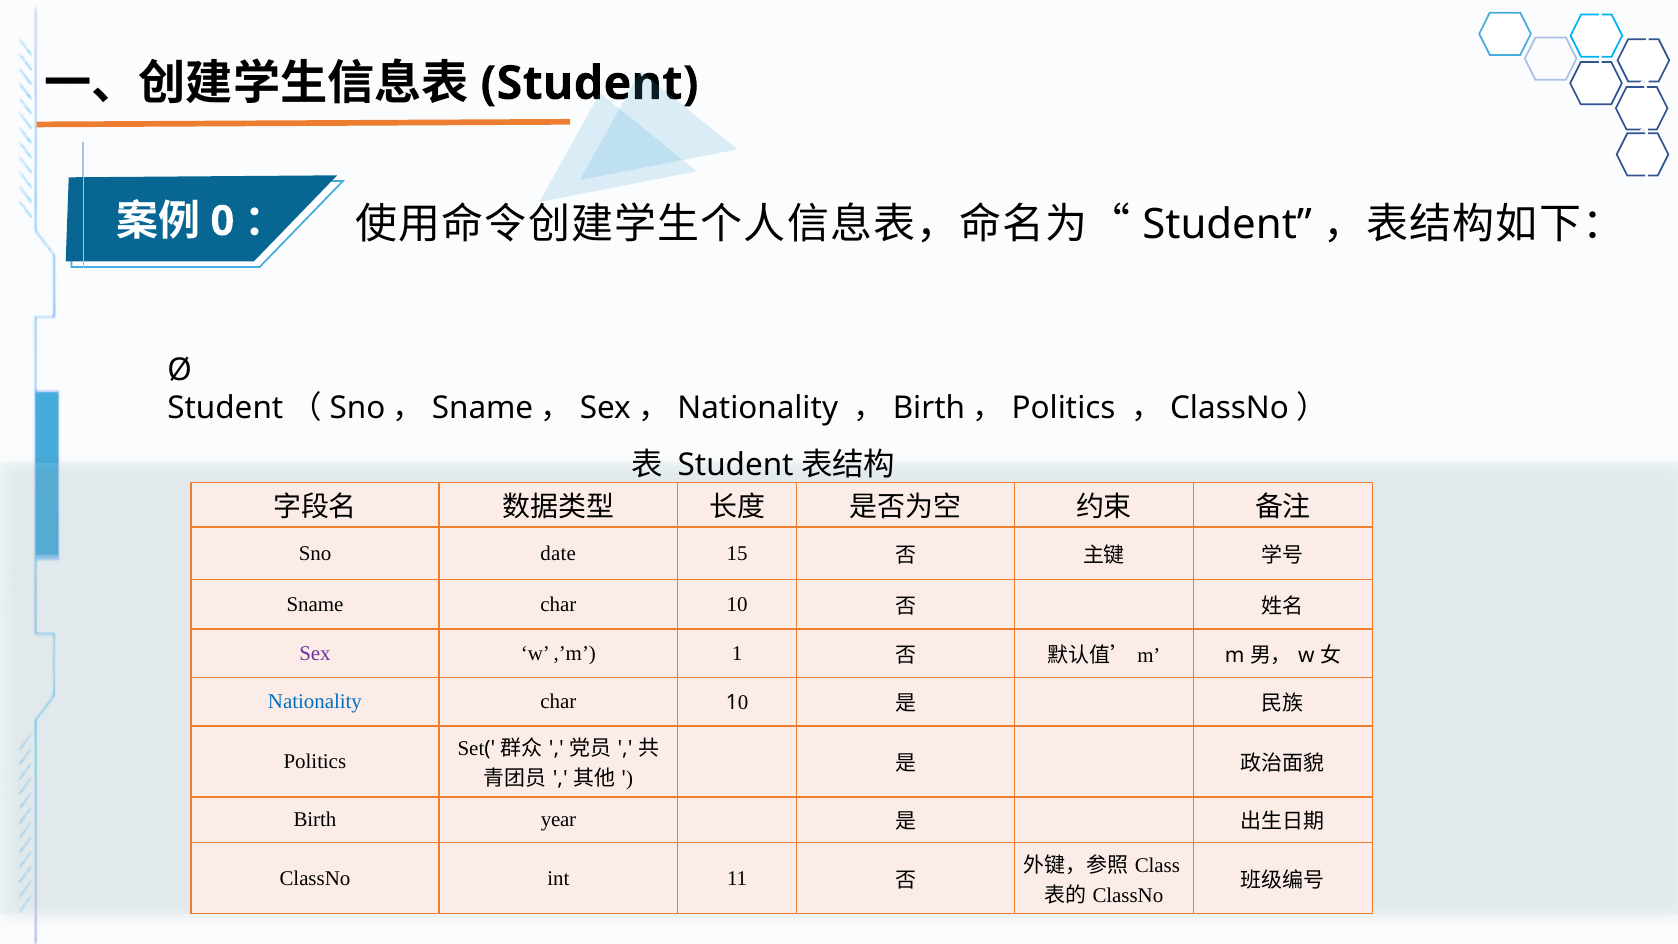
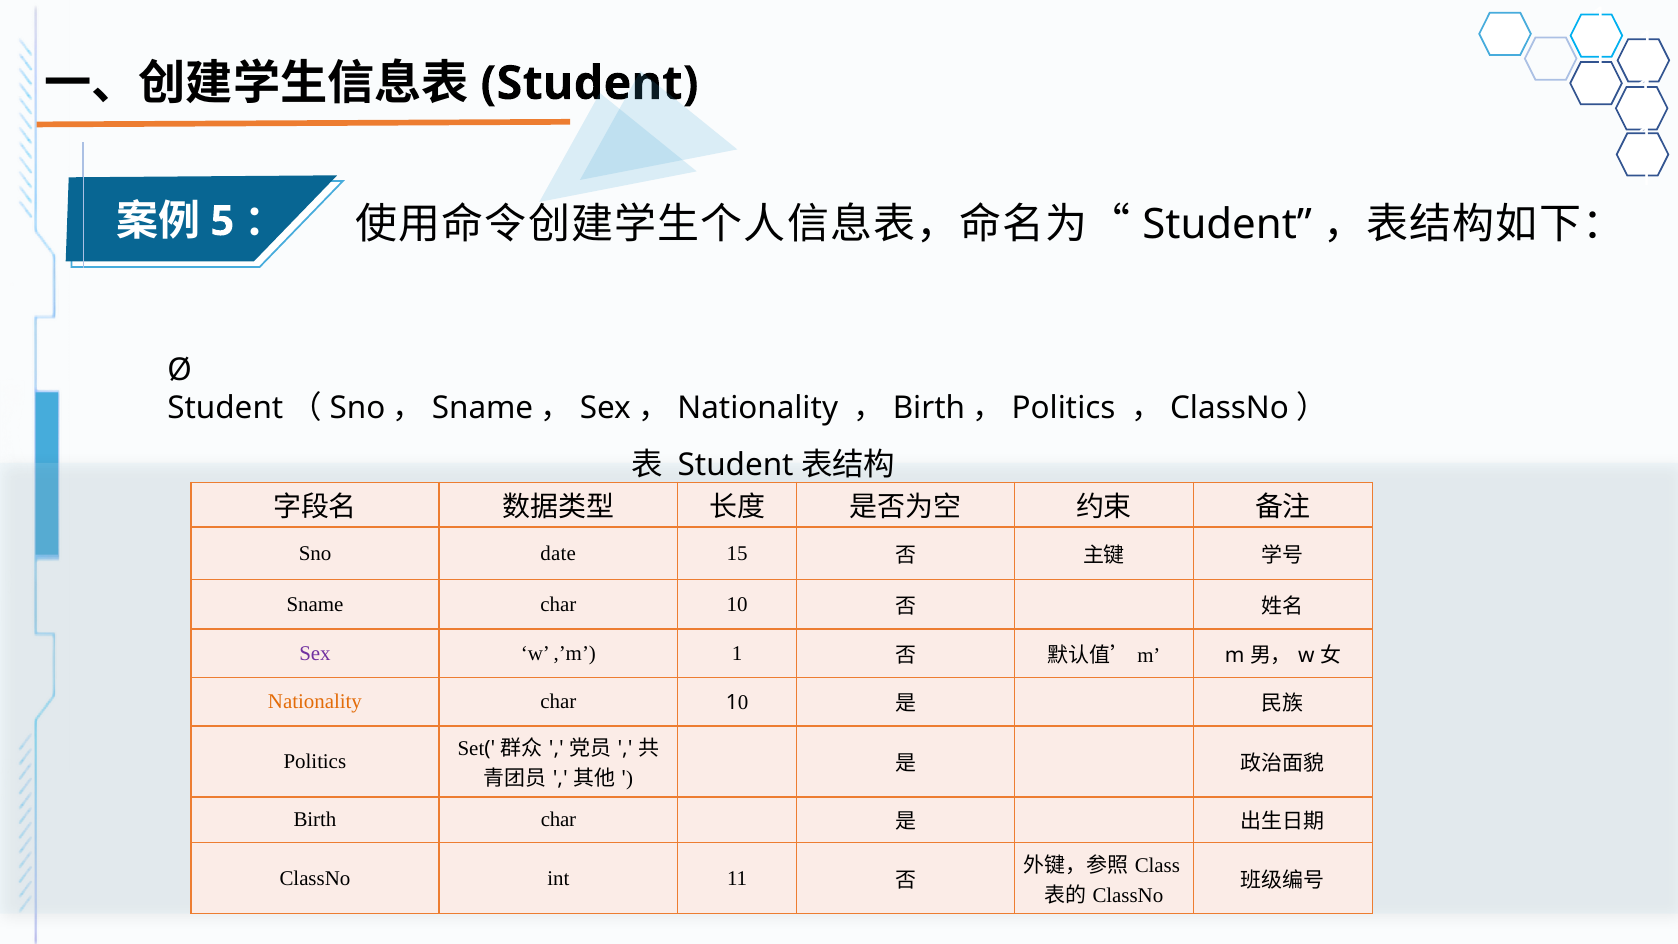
0: 0 -> 5 (222, 221)
Nationality colour: blue -> orange (315, 702)
Birth year: year -> char (559, 820)
